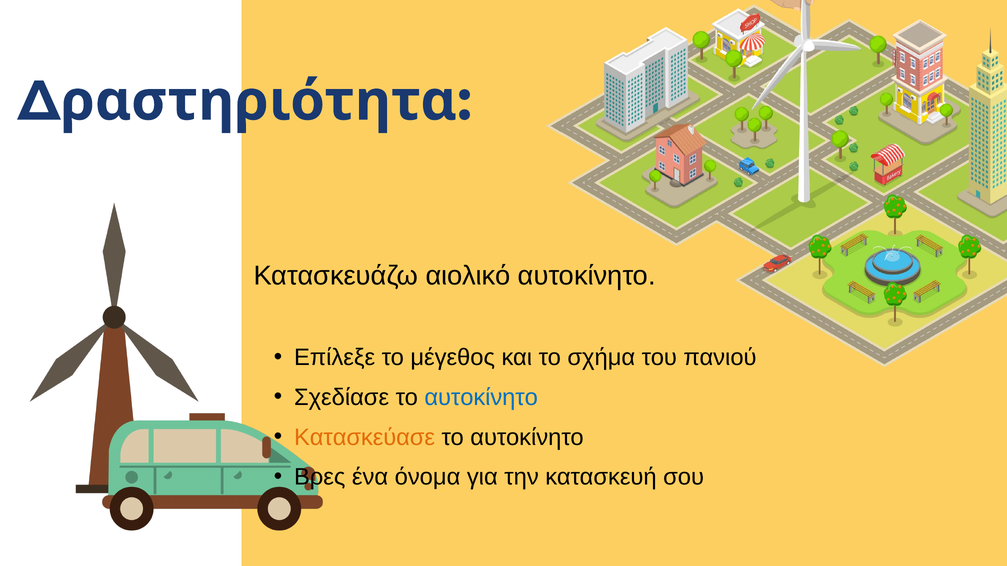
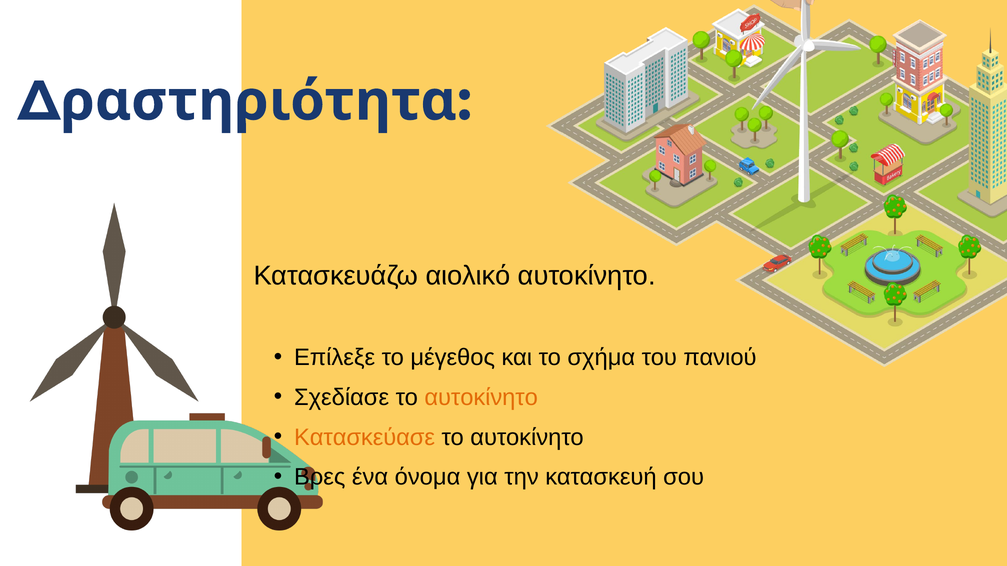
αυτοκίνητο colour: blue -> orange (481, 398)
